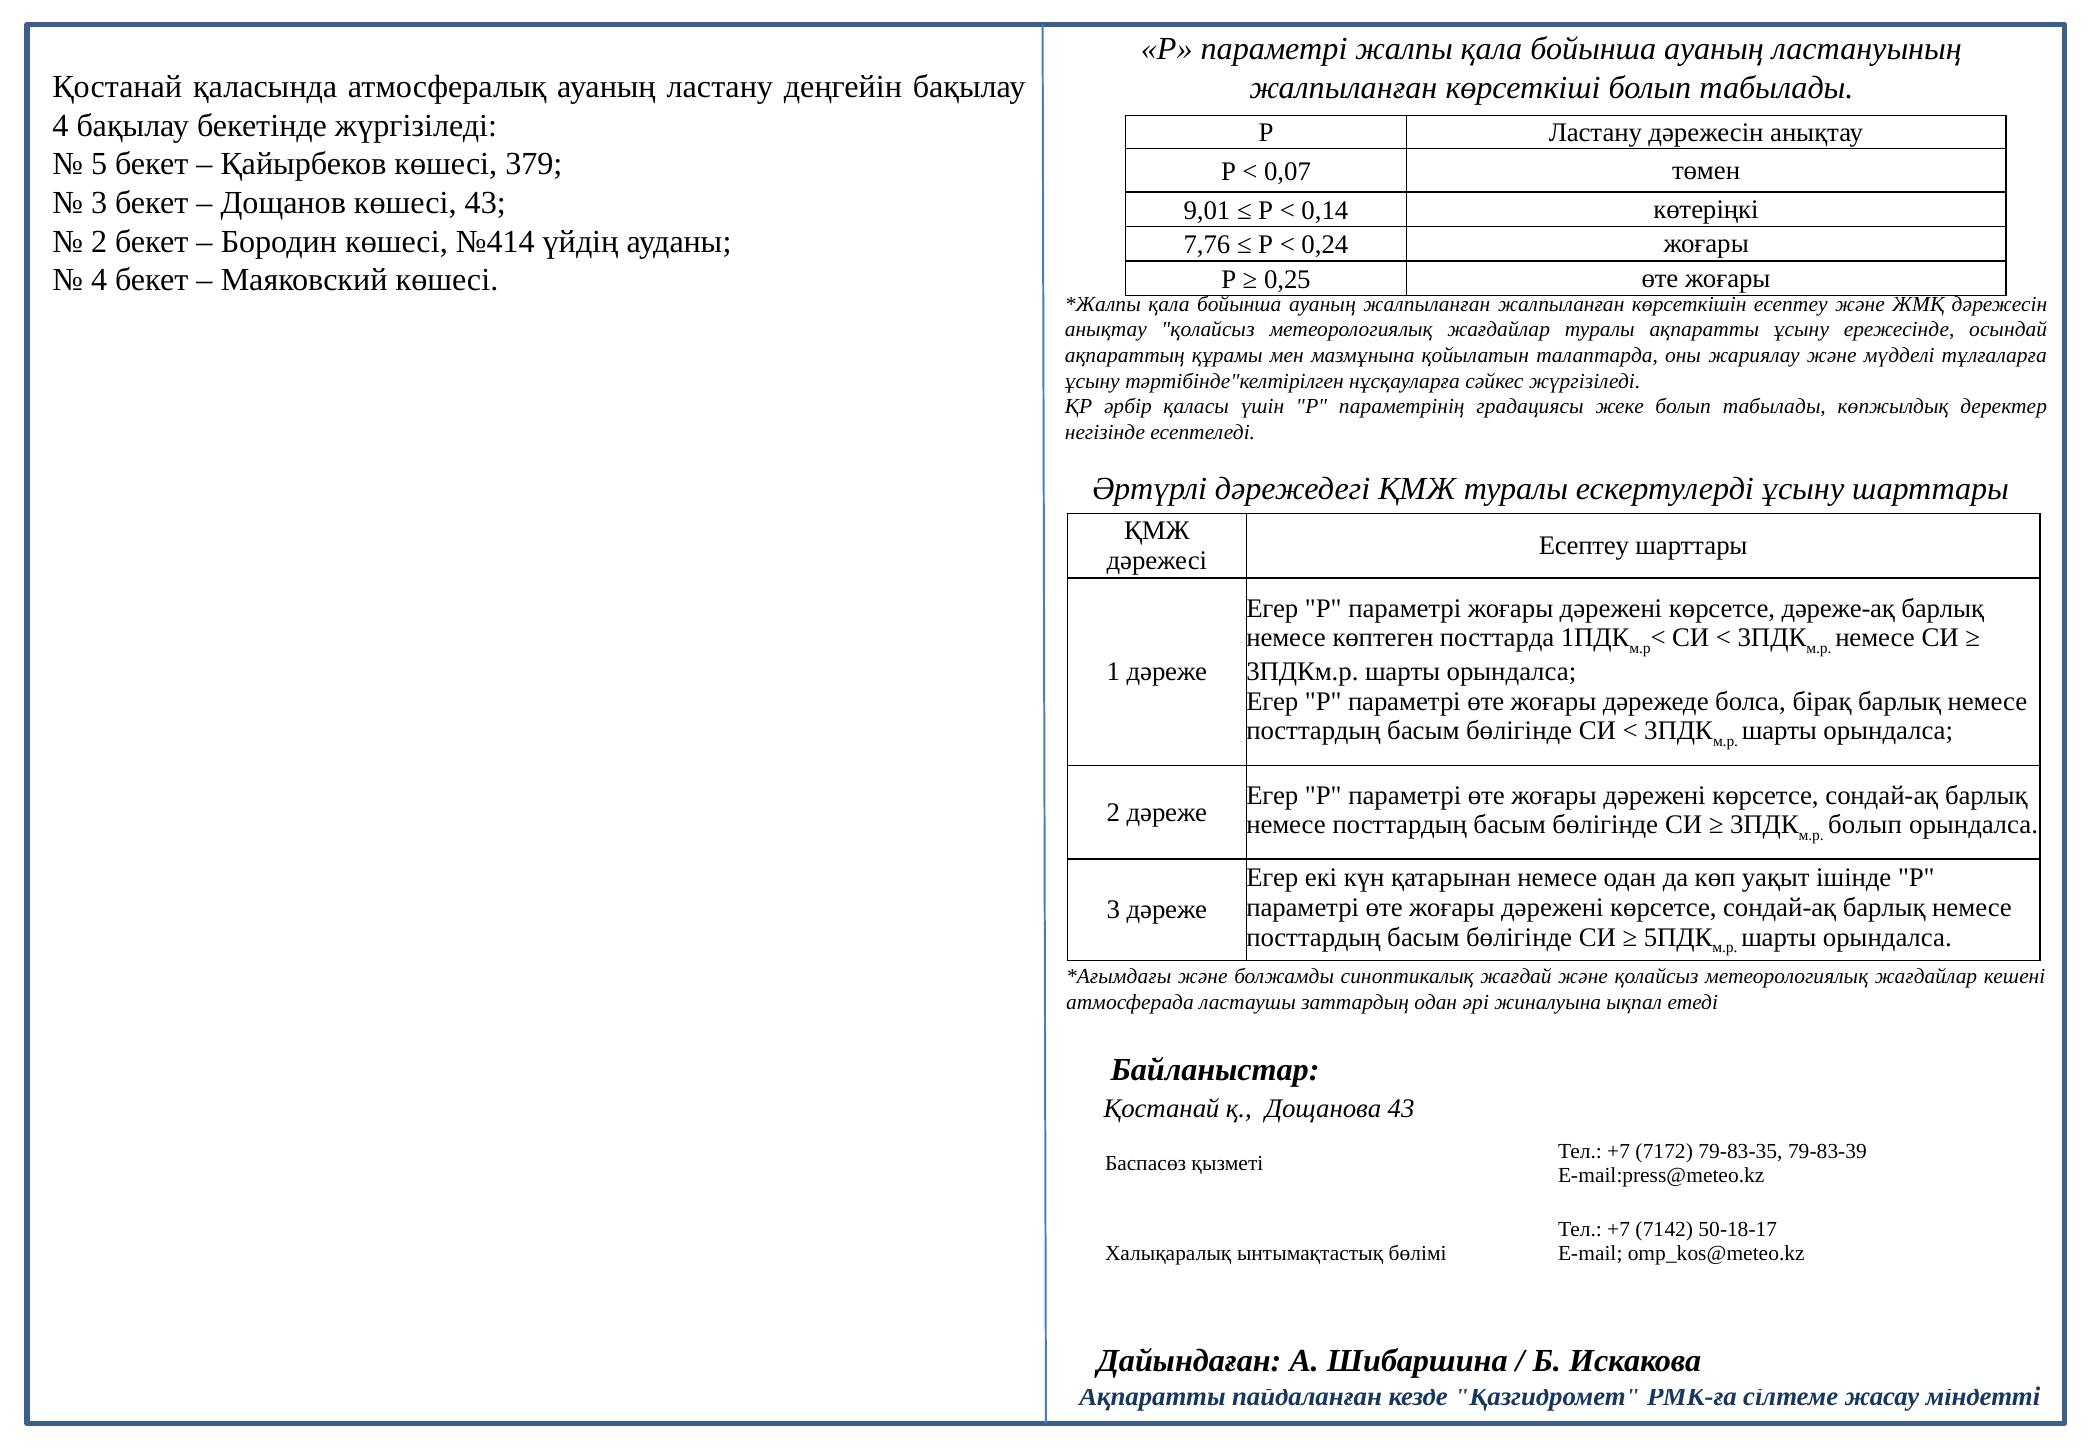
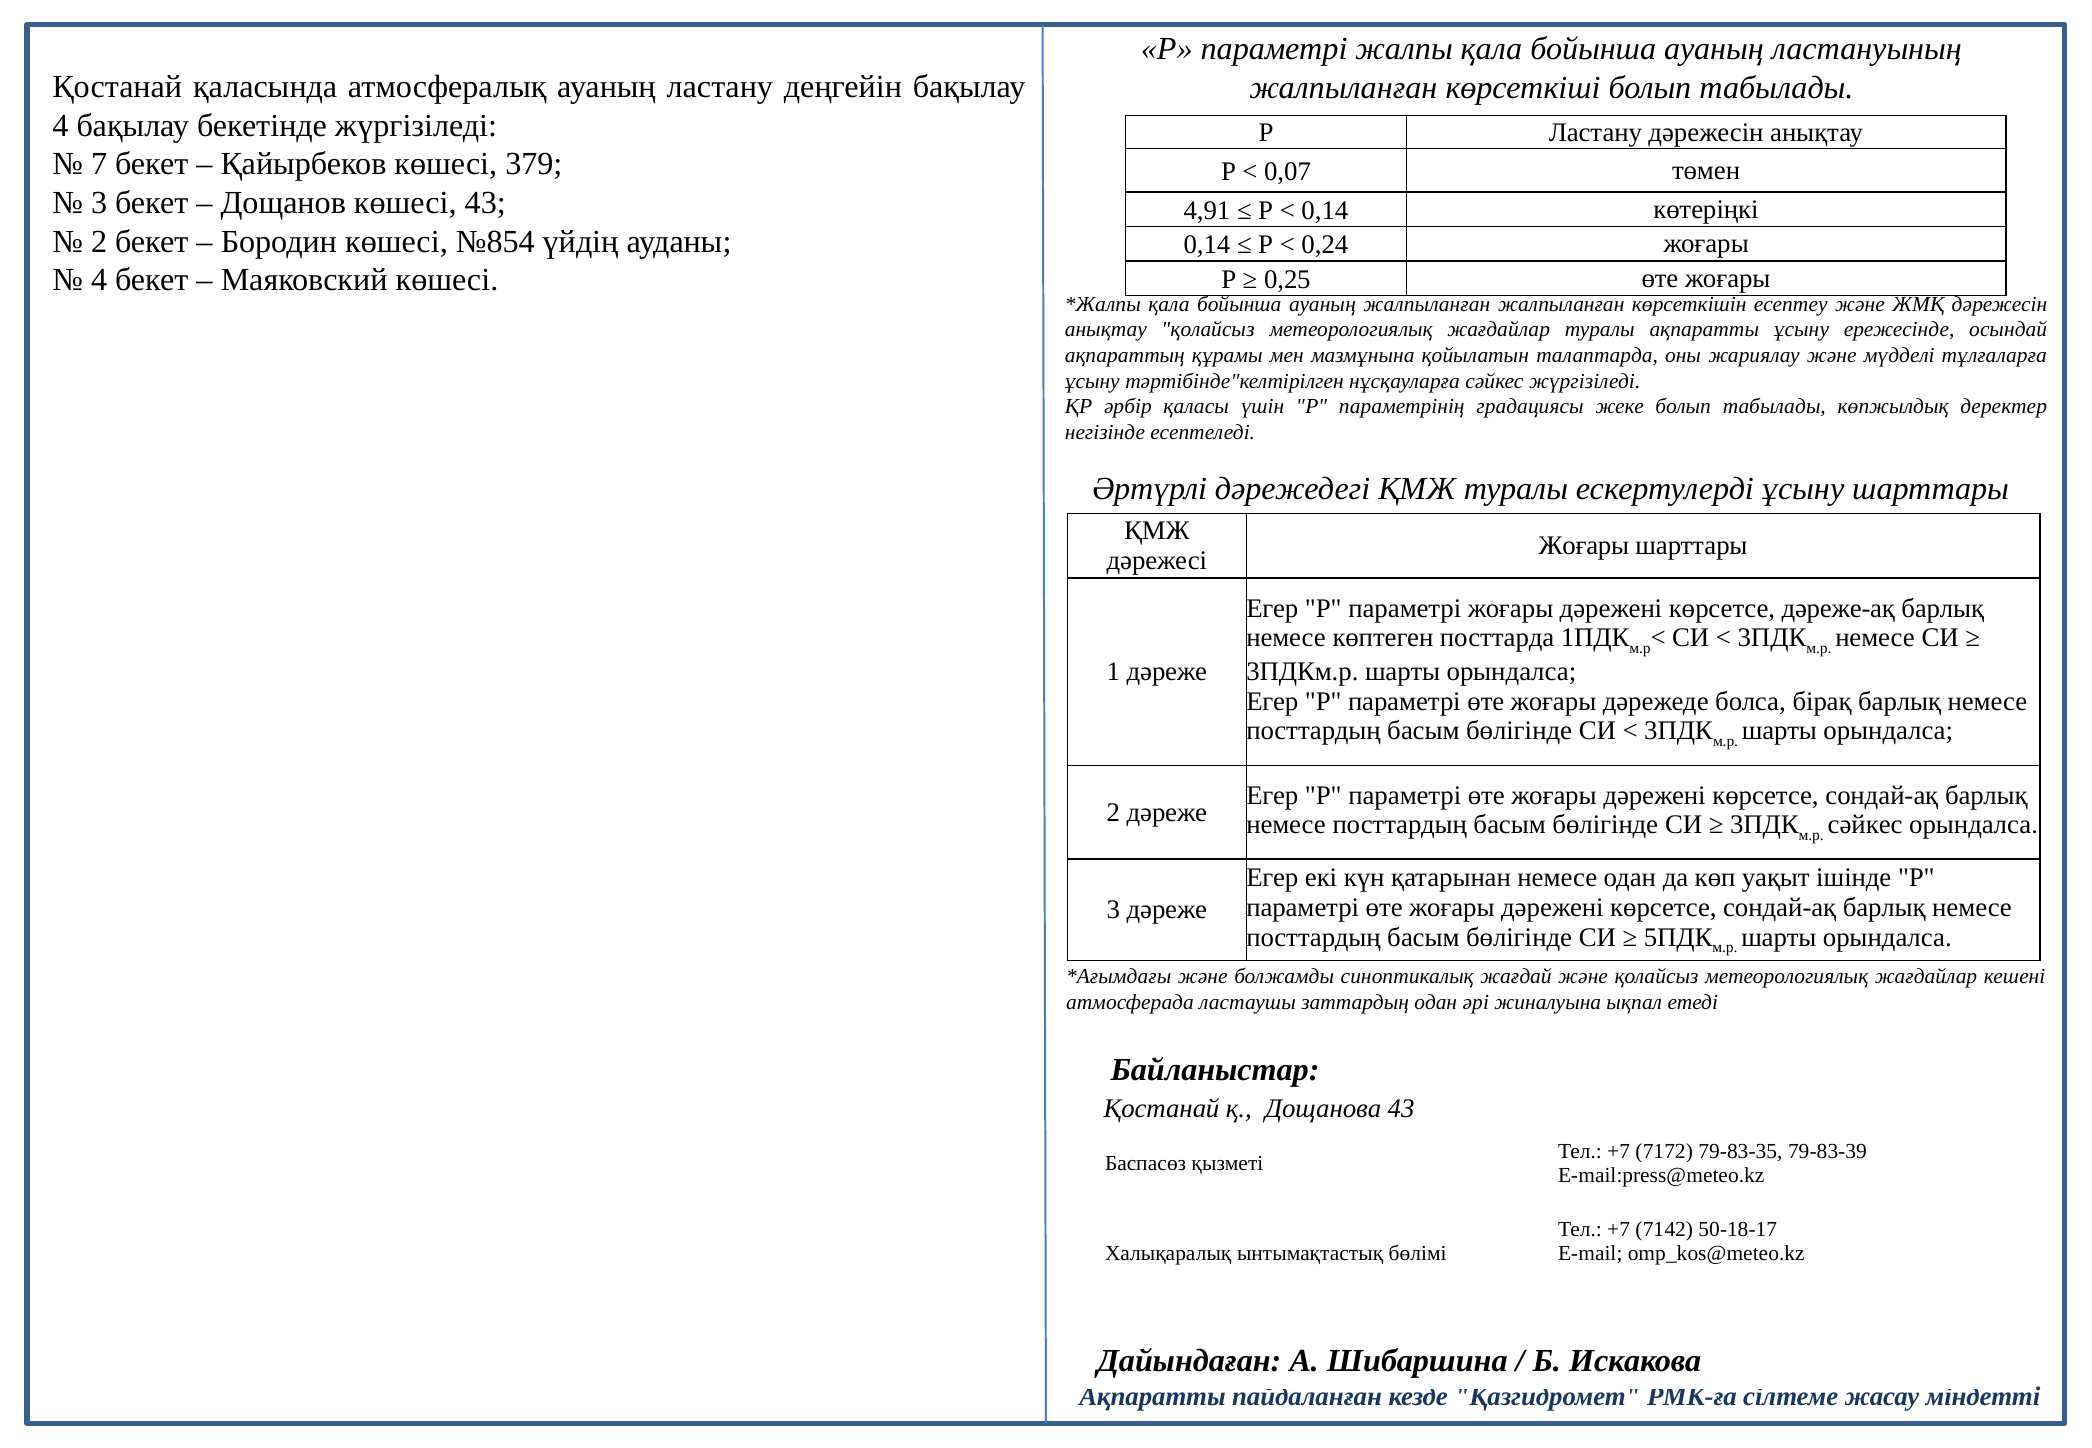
5: 5 -> 7 (99, 164)
9,01: 9,01 -> 4,91 (1207, 210)
№414: №414 -> №854 (495, 241)
7,76: 7,76 -> 0,14 (1207, 245)
Есептеу: Есептеу -> Жоғары (1584, 546)
болып: болып -> сәйкес (1865, 825)
